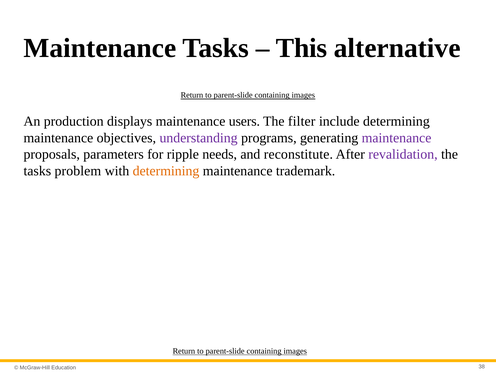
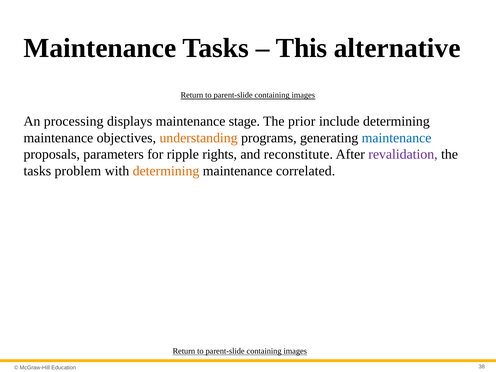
production: production -> processing (74, 121)
users: users -> stage (244, 121)
filter: filter -> prior (302, 121)
understanding colour: purple -> orange (199, 138)
maintenance colour: purple -> blue (397, 138)
needs: needs -> rights (220, 154)
trademark: trademark -> correlated (306, 171)
